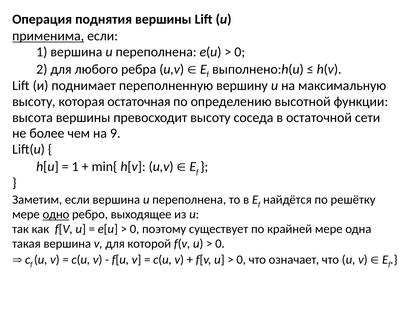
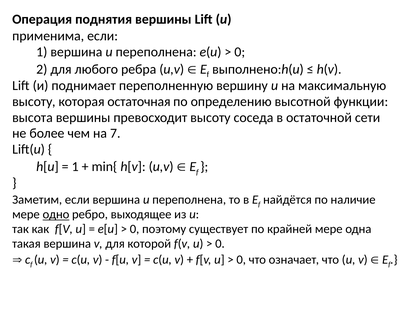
применима underline: present -> none (48, 36)
9: 9 -> 7 (115, 133)
решётку: решётку -> наличие (353, 200)
